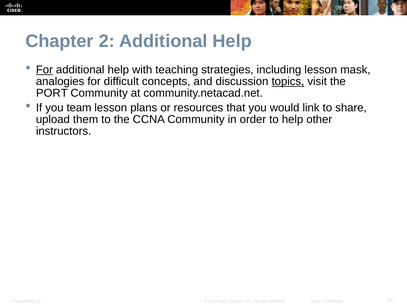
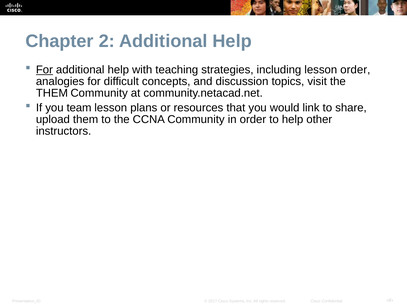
lesson mask: mask -> order (355, 70)
topics underline: present -> none (288, 81)
PORT: PORT -> THEM (52, 93)
